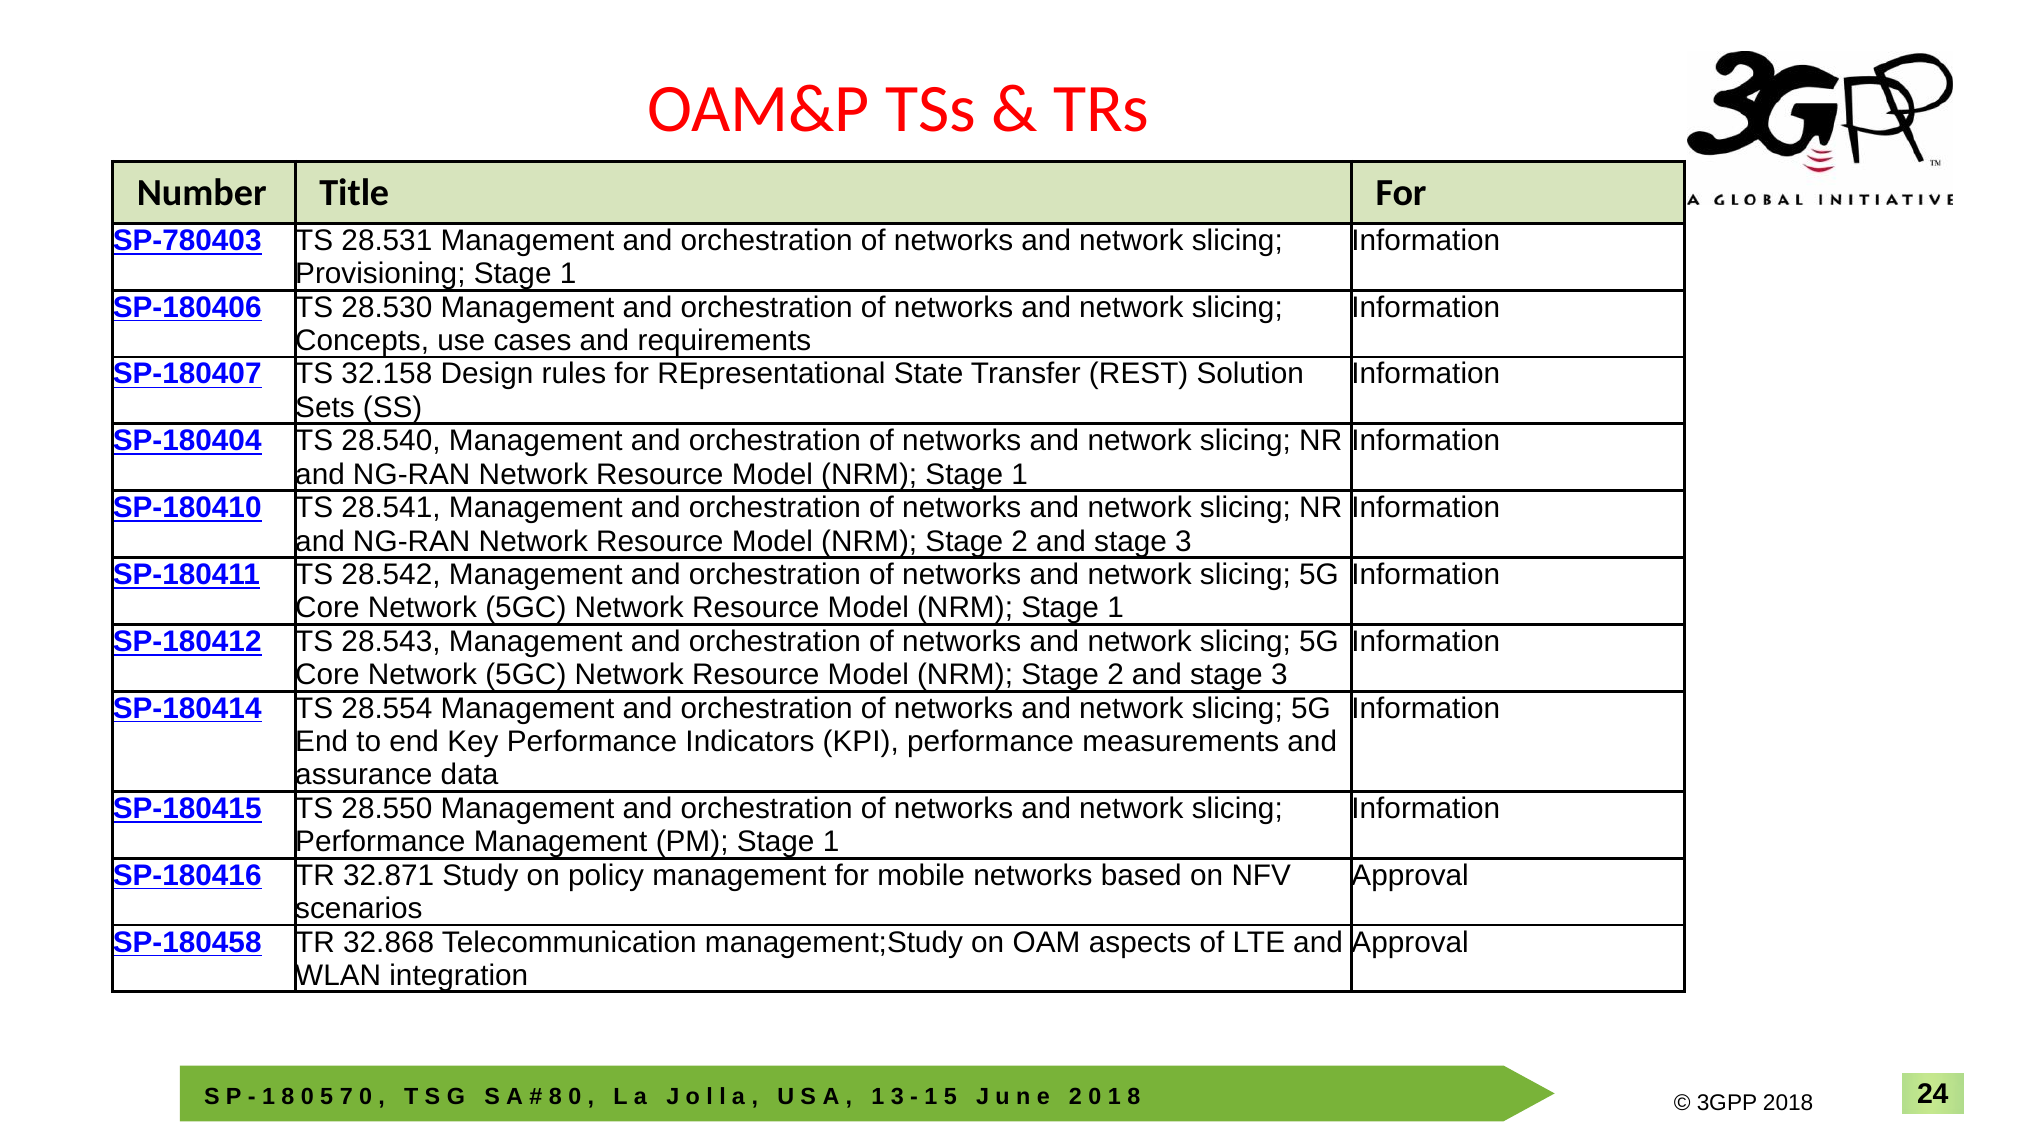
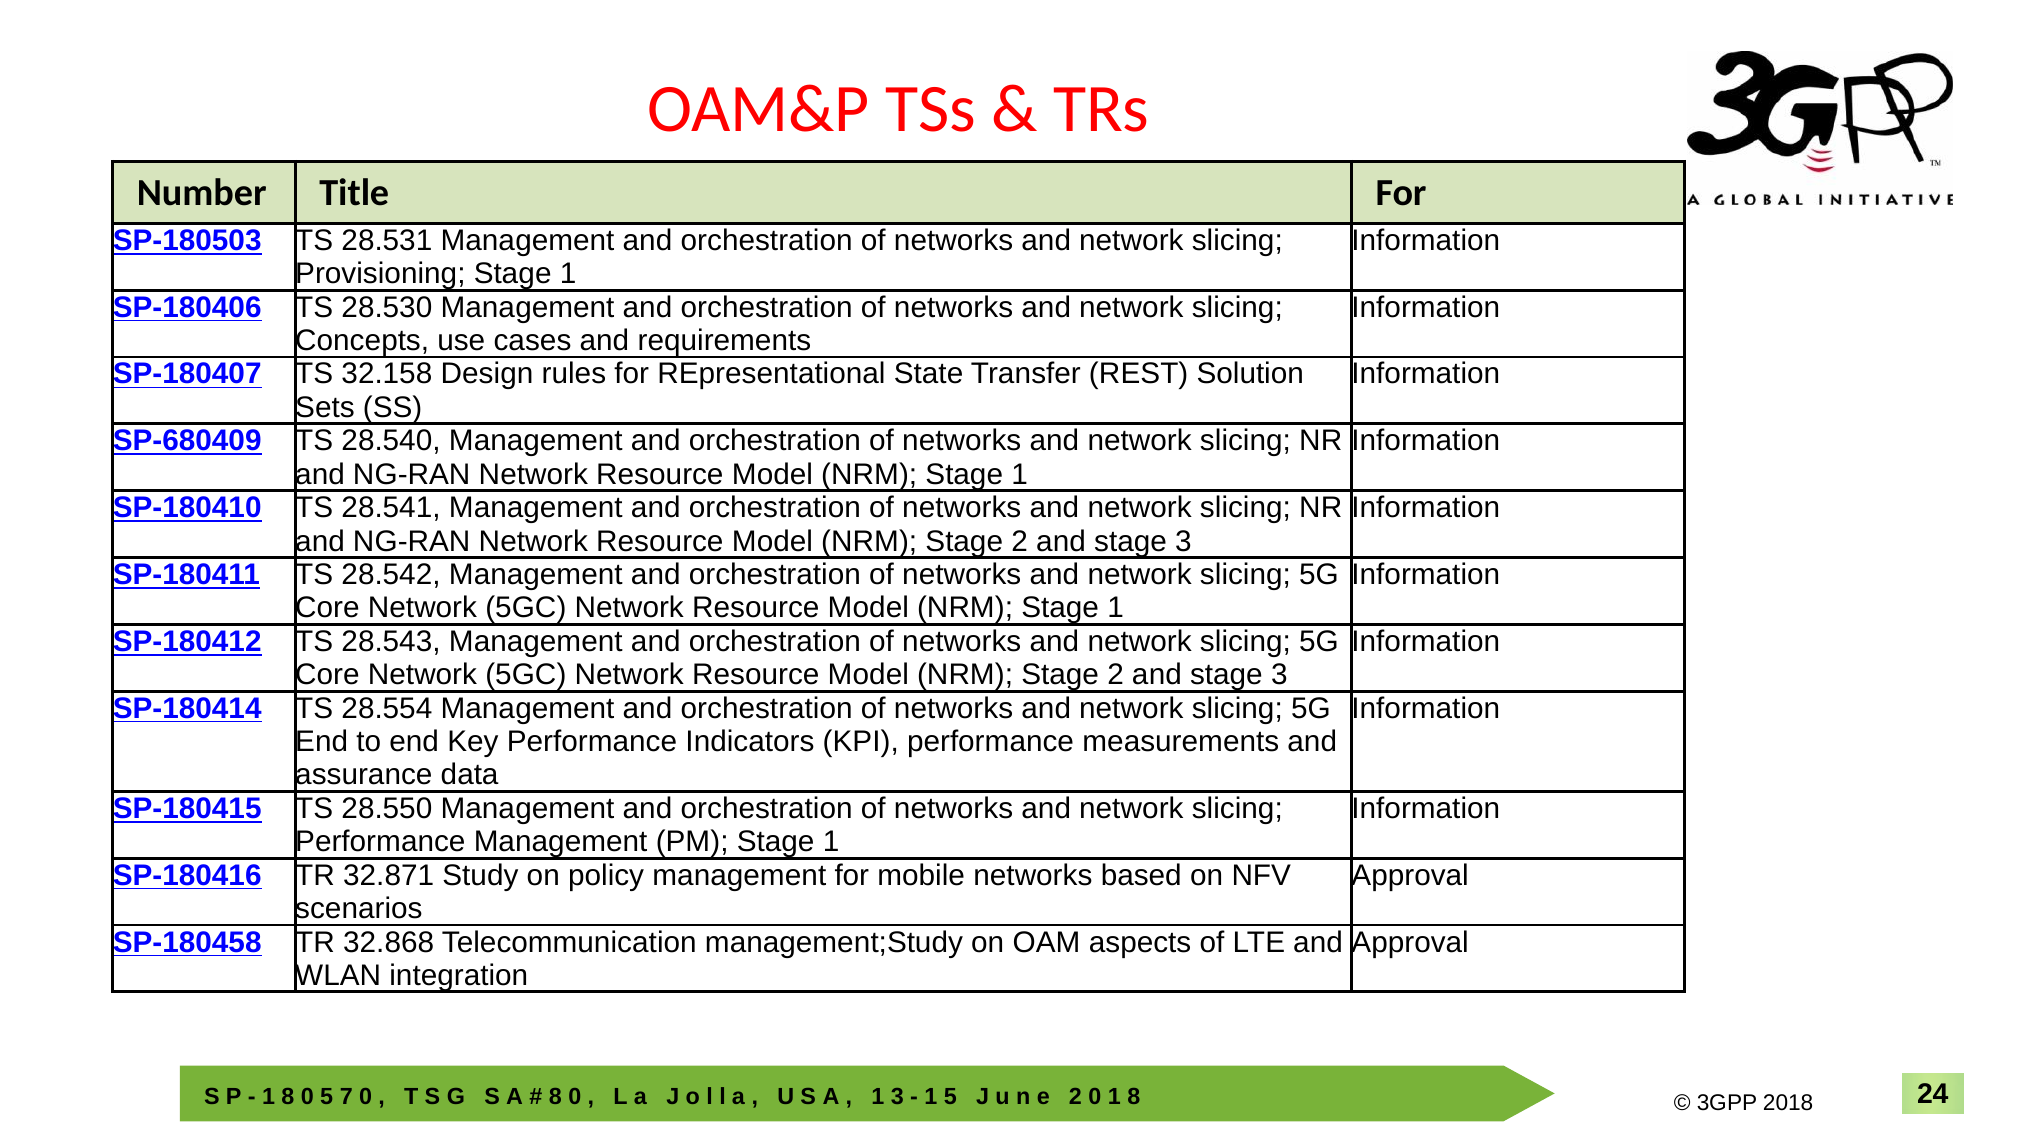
SP-780403: SP-780403 -> SP-180503 (187, 241)
SP-180404: SP-180404 -> SP-680409 (187, 441)
